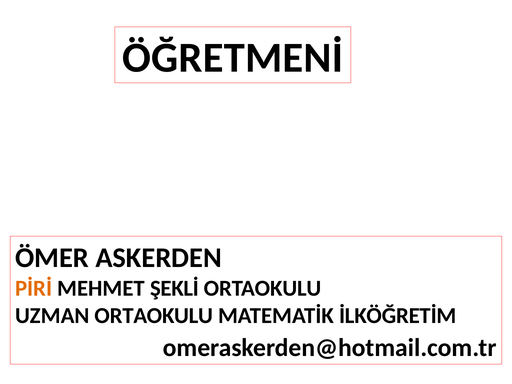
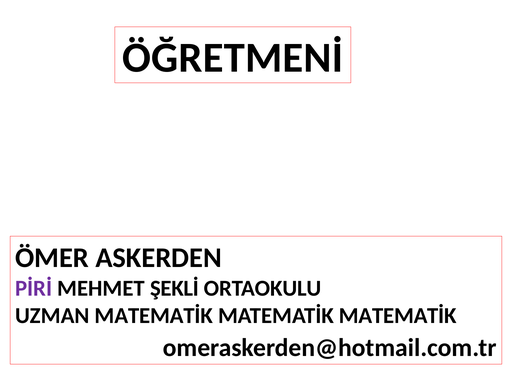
PİRİ colour: orange -> purple (34, 288)
UZMAN ORTAOKULU: ORTAOKULU -> MATEMATİK (154, 316)
İLKÖĞRETİM: İLKÖĞRETİM -> MATEMATİK (398, 316)
